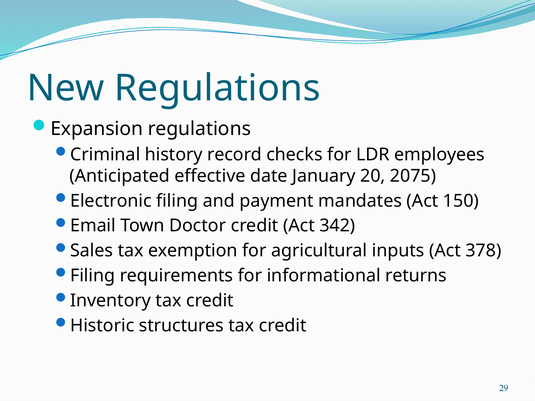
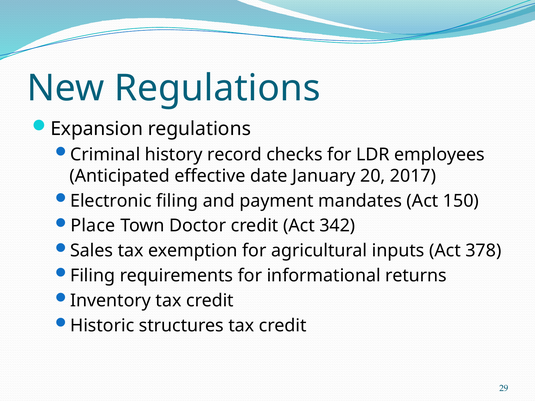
2075: 2075 -> 2017 (413, 176)
Email: Email -> Place (93, 226)
